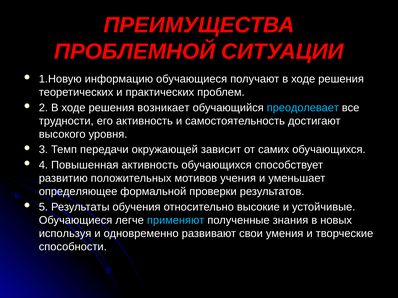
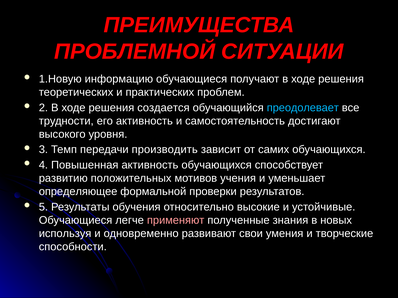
возникает: возникает -> создается (163, 108)
окружающей: окружающей -> производить (165, 150)
применяют colour: light blue -> pink (176, 221)
